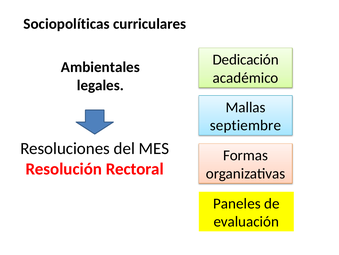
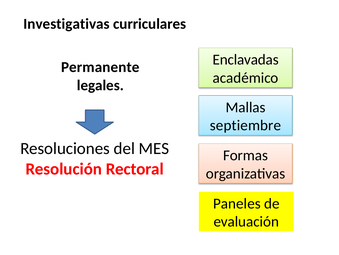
Sociopolíticas: Sociopolíticas -> Investigativas (67, 24)
Dedicación: Dedicación -> Enclavadas (246, 60)
Ambientales: Ambientales -> Permanente (100, 67)
